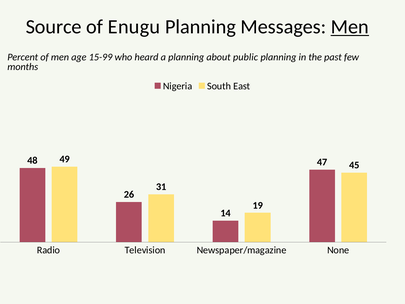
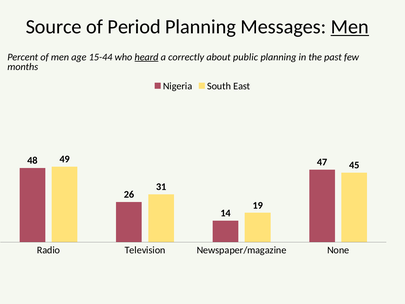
Enugu: Enugu -> Period (134, 27)
15-99: 15-99 -> 15-44 (101, 57)
heard underline: none -> present (147, 57)
a planning: planning -> correctly (186, 57)
